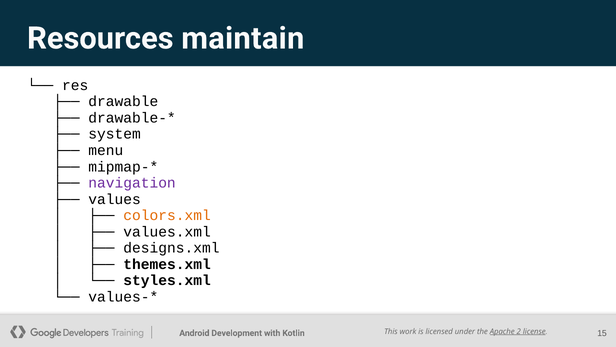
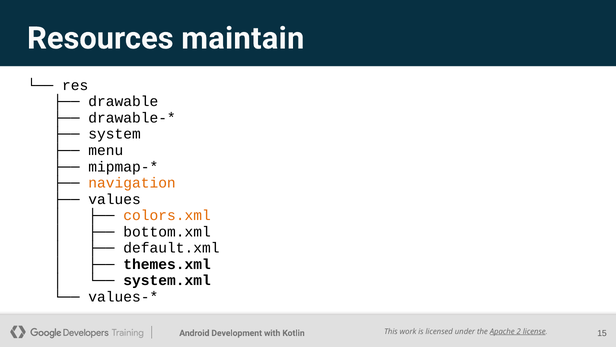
navigation colour: purple -> orange (132, 183)
values.xml: values.xml -> bottom.xml (167, 231)
designs.xml: designs.xml -> default.xml (171, 248)
styles.xml: styles.xml -> system.xml (167, 280)
